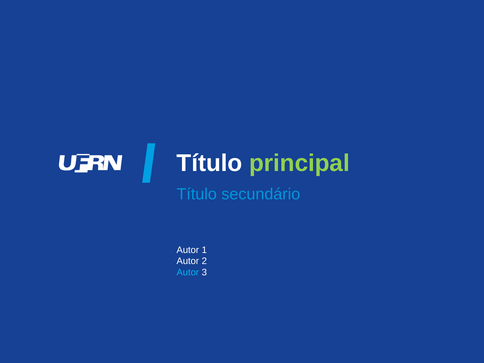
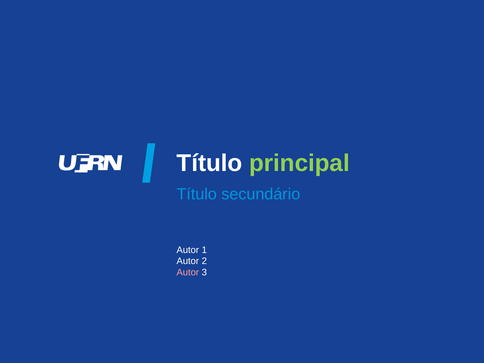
Autor colour: light blue -> pink (188, 273)
